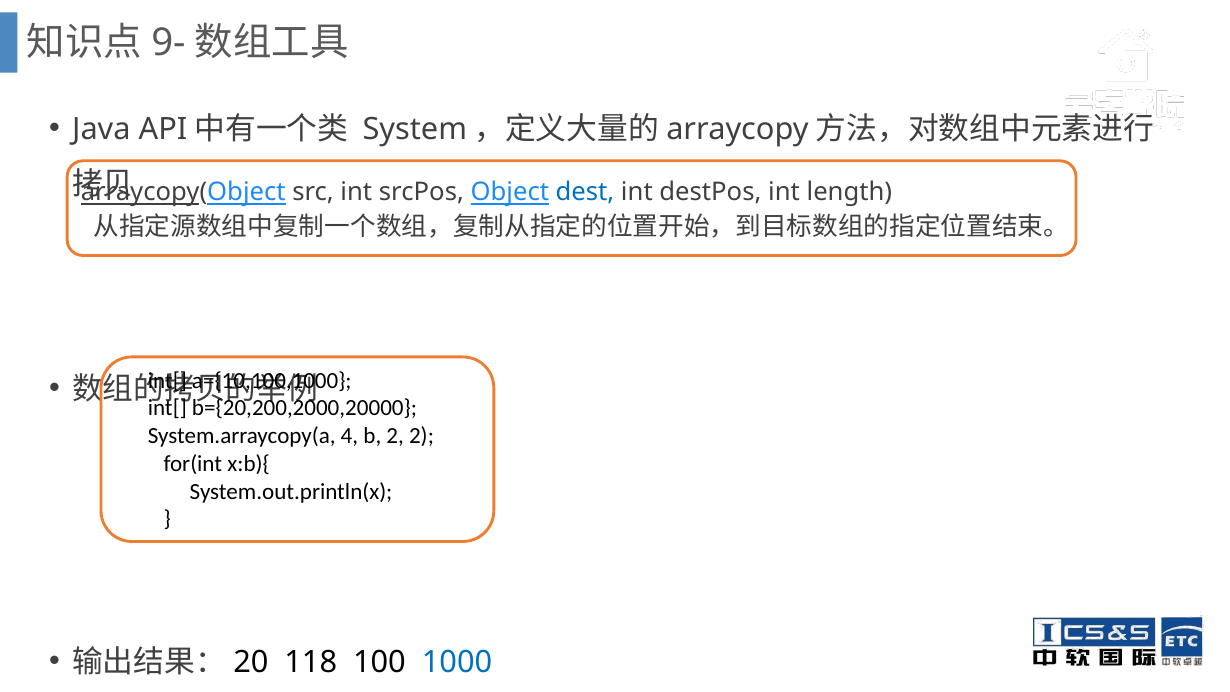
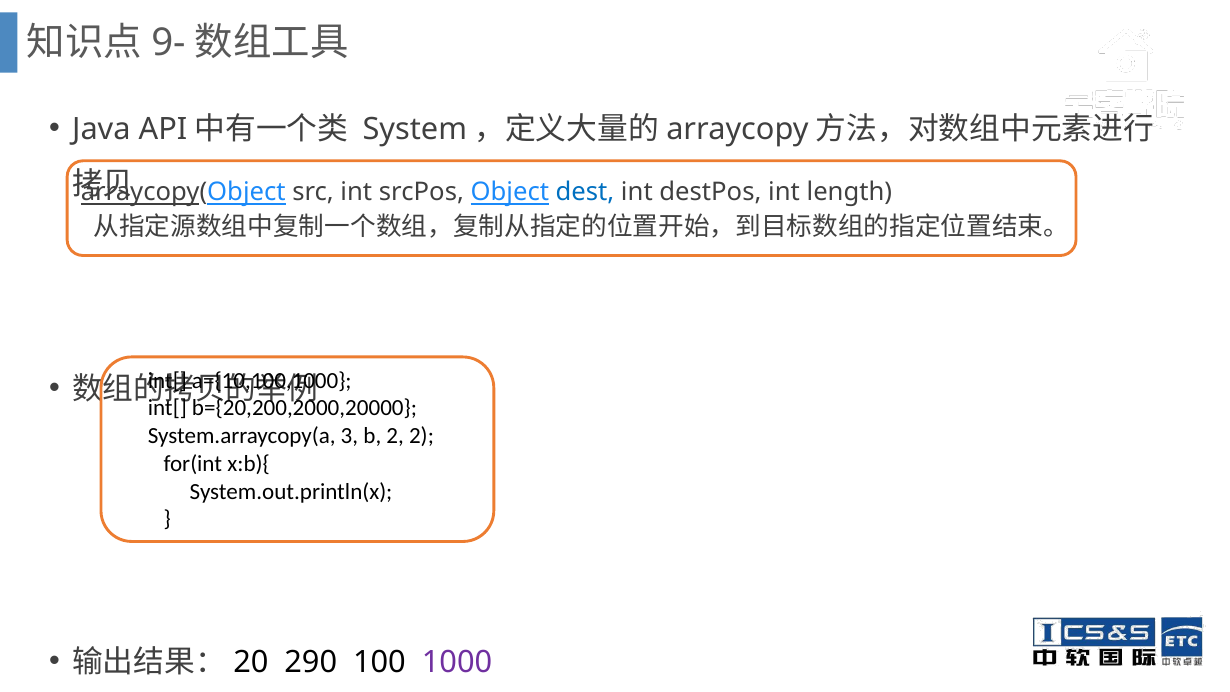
4: 4 -> 3 (349, 436)
118: 118 -> 290 (311, 662)
1000 colour: blue -> purple (457, 662)
